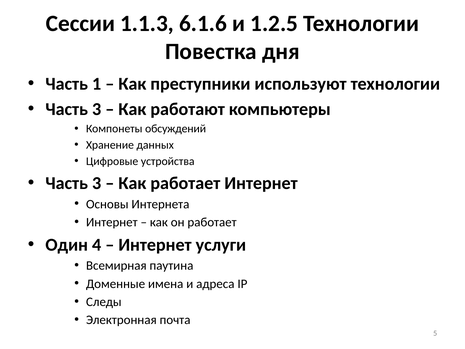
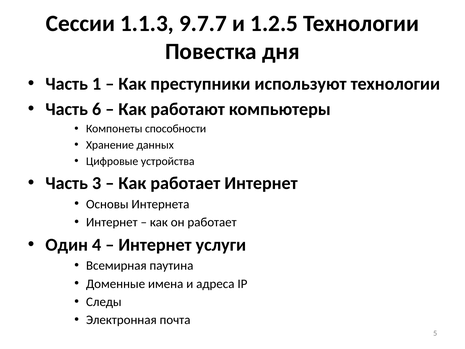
6.1.6: 6.1.6 -> 9.7.7 (203, 24)
3: 3 -> 6 (97, 109)
обсуждений: обсуждений -> способности (176, 129)
